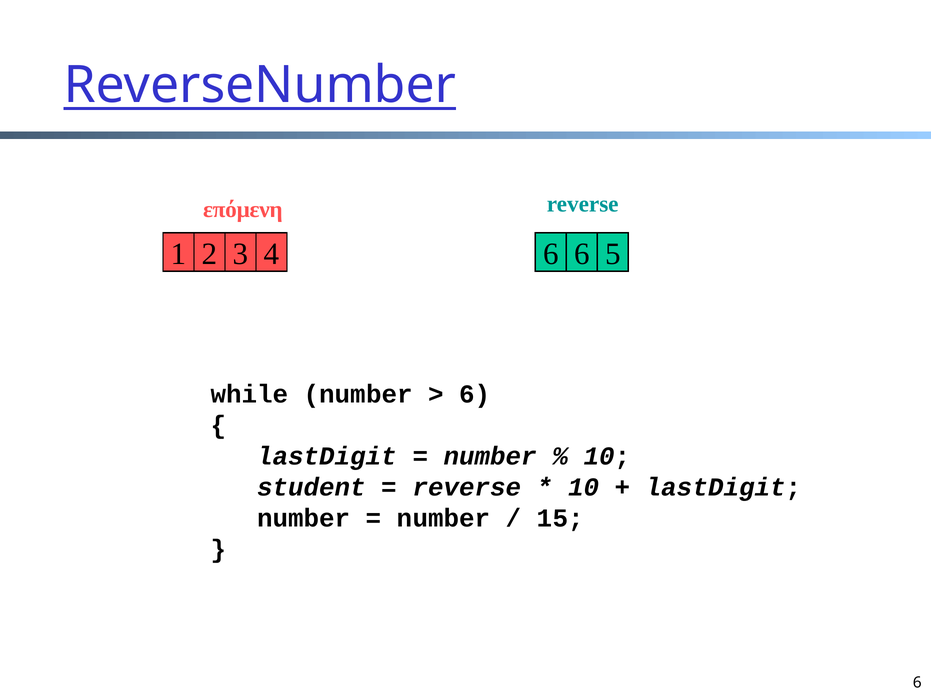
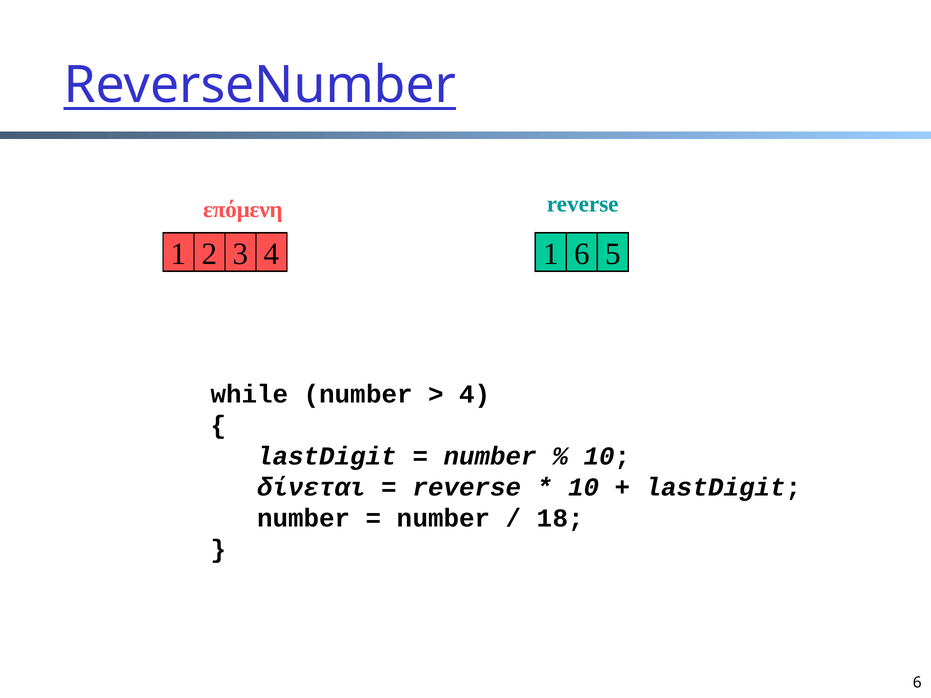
3 6: 6 -> 1 (551, 254)
6: 6 -> 4 (475, 394)
student: student -> δίνεται (311, 487)
15: 15 -> 18 (560, 519)
